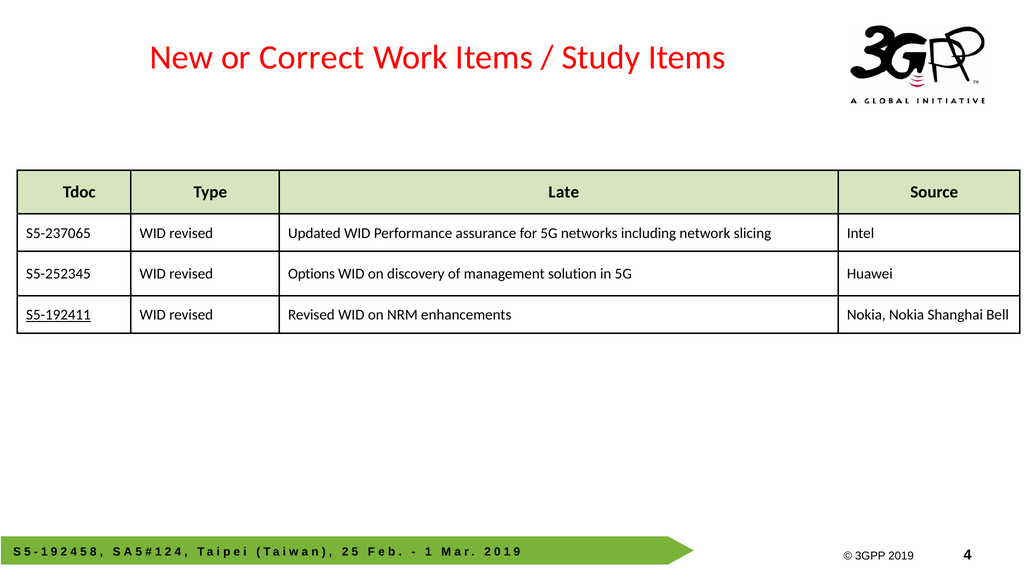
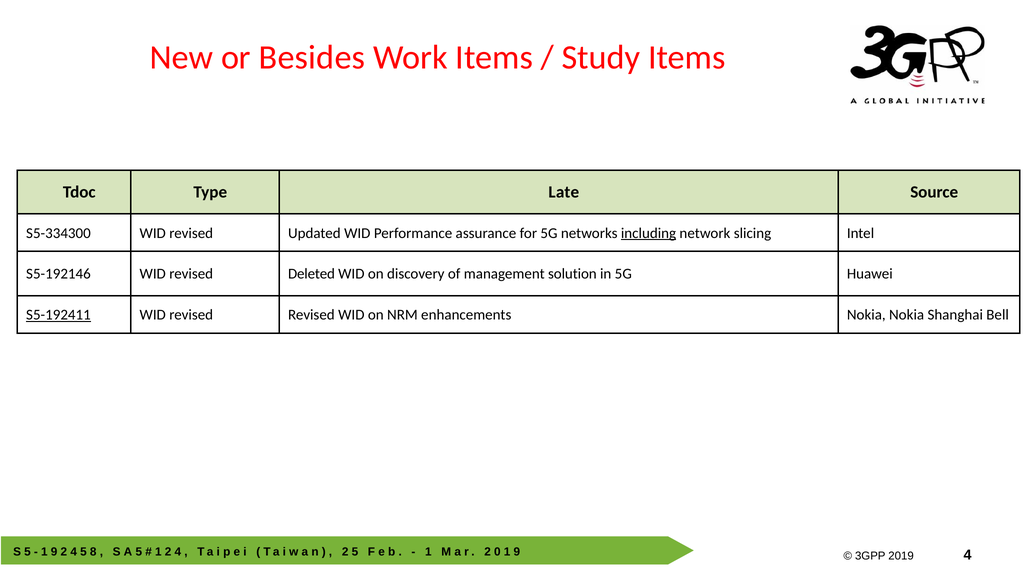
Correct: Correct -> Besides (312, 58)
S5-237065: S5-237065 -> S5-334300 (58, 233)
including underline: none -> present (649, 233)
S5-252345: S5-252345 -> S5-192146 (58, 274)
Options: Options -> Deleted (311, 274)
